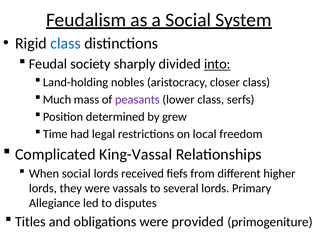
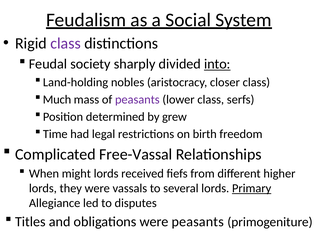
class colour: blue -> purple (66, 43)
local: local -> birth (205, 134)
King-Vassal: King-Vassal -> Free-Vassal (136, 155)
When social: social -> might (76, 174)
Primary underline: none -> present (252, 189)
were provided: provided -> peasants (198, 222)
